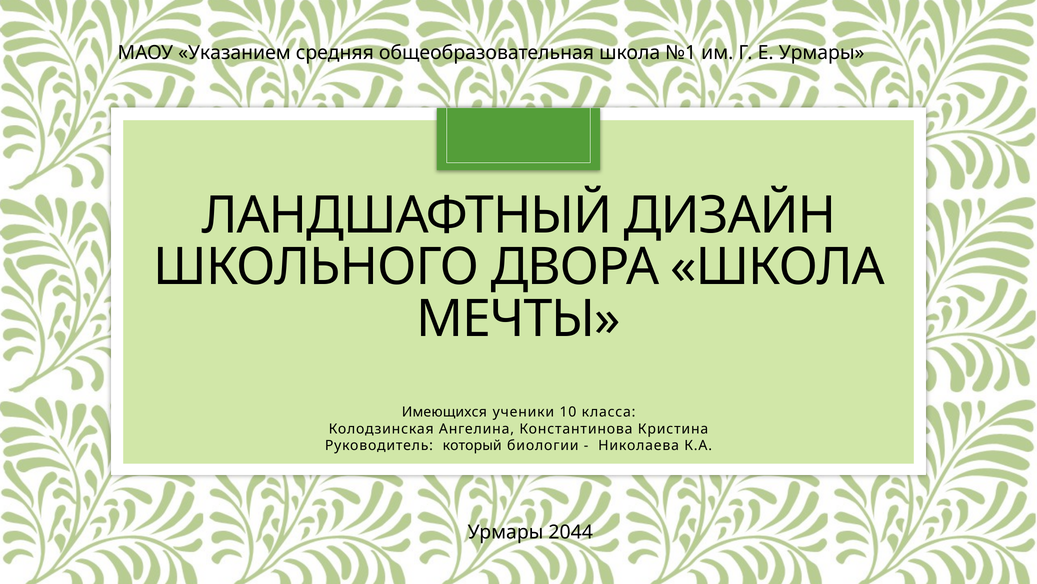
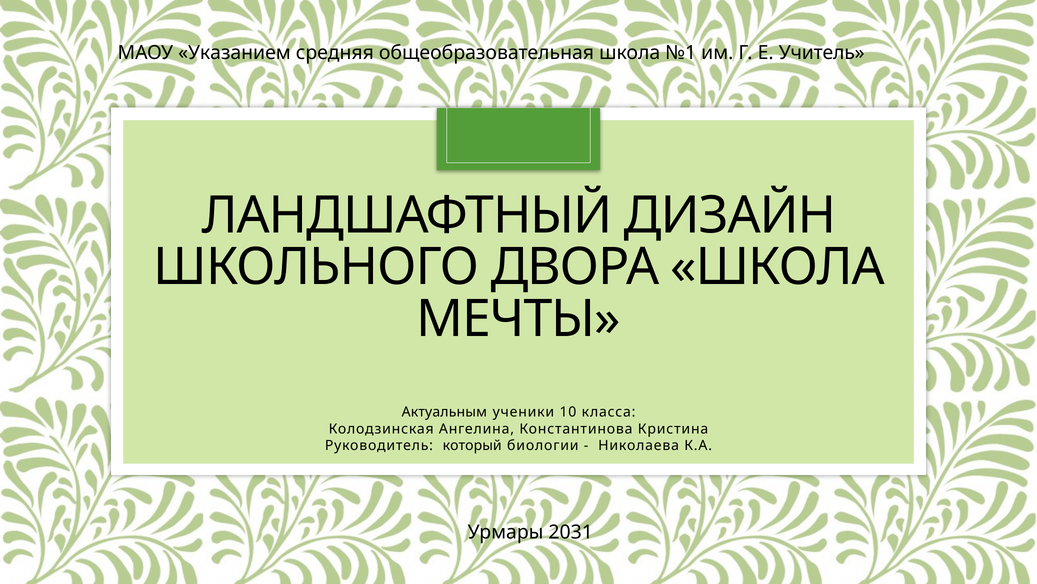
Е Урмары: Урмары -> Учитель (822, 53)
Имеющихся: Имеющихся -> Актуальным (444, 412)
2044: 2044 -> 2031 (571, 532)
